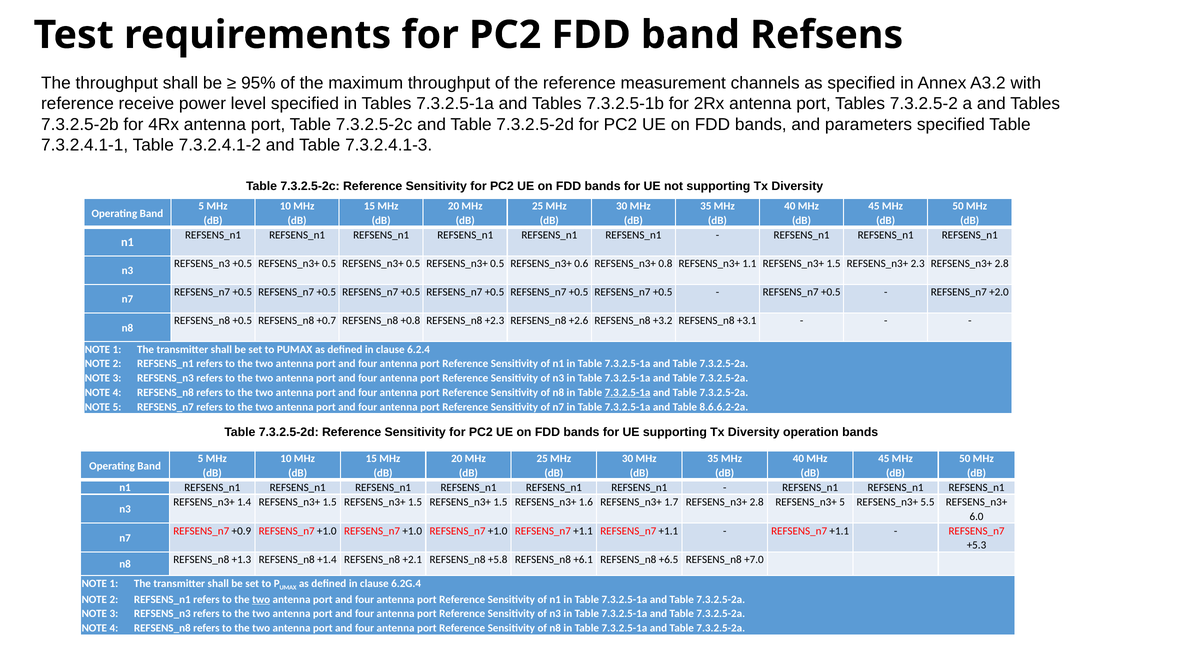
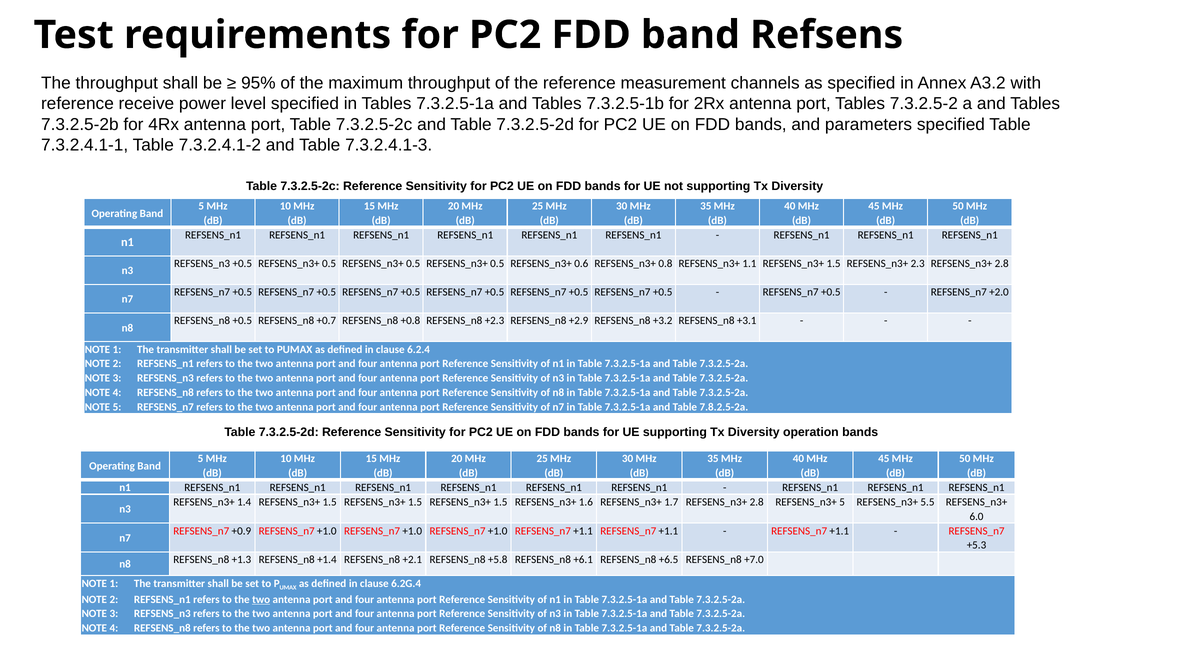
+2.6: +2.6 -> +2.9 (579, 321)
7.3.2.5-1a underline: present -> none (628, 393)
8.6.6.2-2a: 8.6.6.2-2a -> 7.8.2.5-2a (724, 407)
